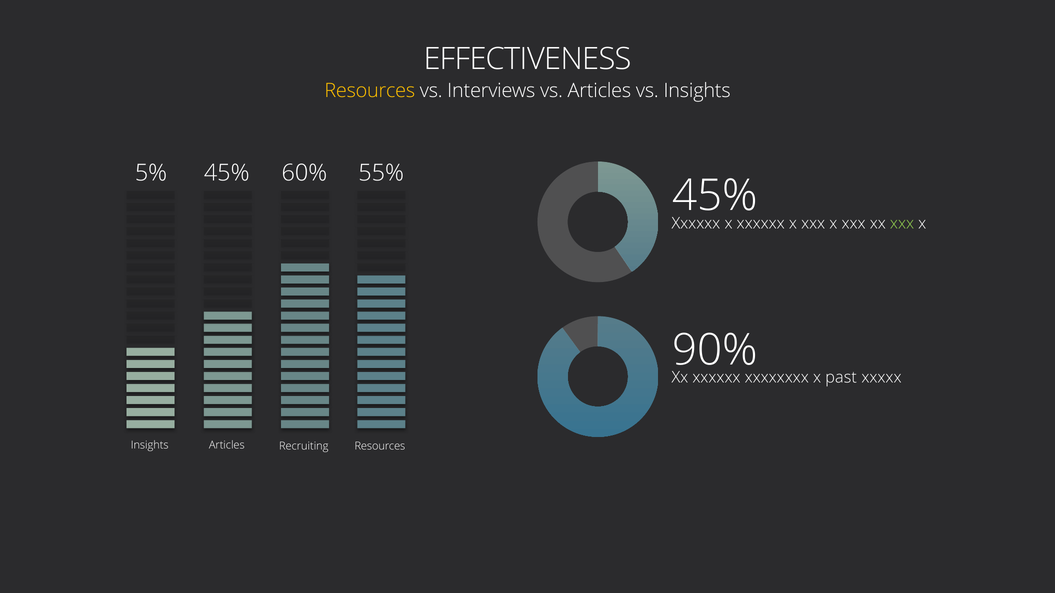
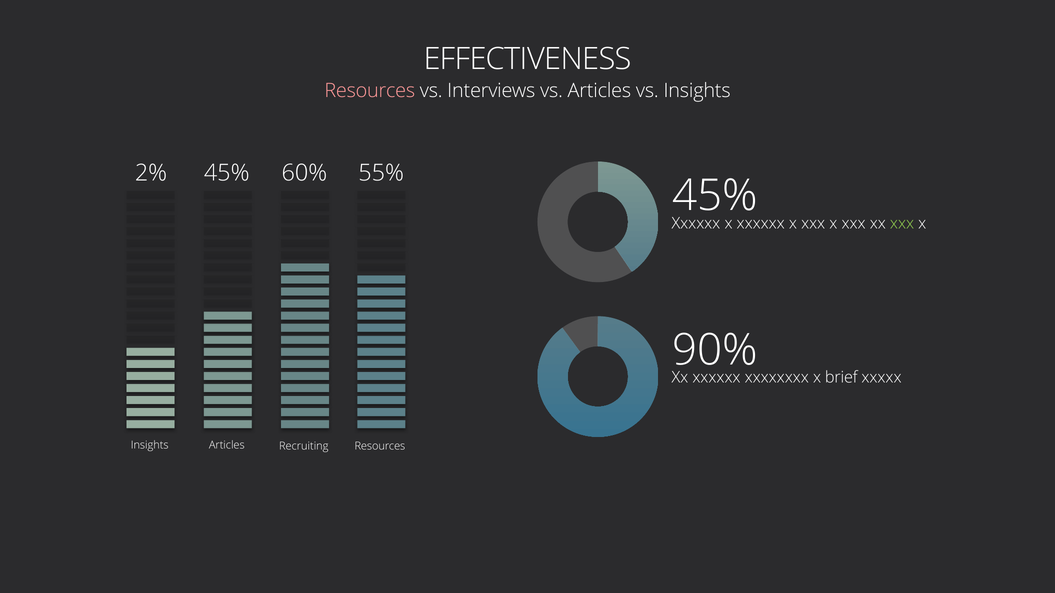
Resources colour: yellow -> pink (370, 91)
5%: 5% -> 2% (151, 173)
past: past -> brief (841, 378)
